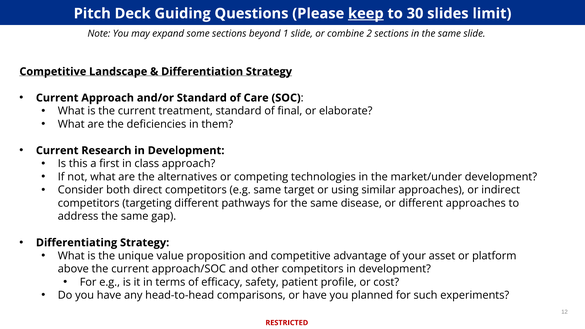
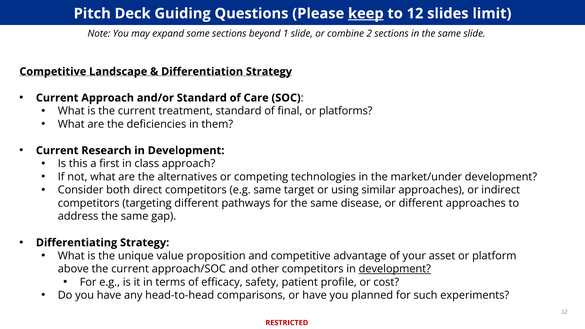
to 30: 30 -> 12 (415, 14)
elaborate: elaborate -> platforms (346, 111)
development underline: none -> present (395, 269)
